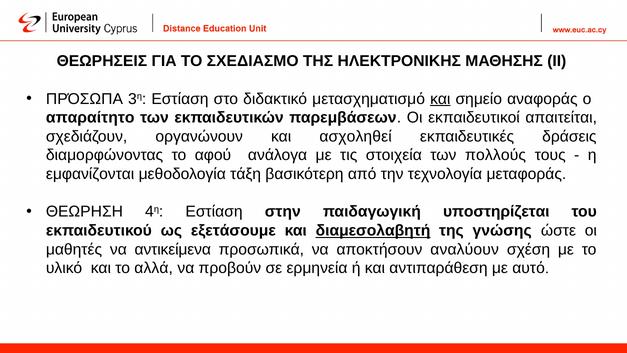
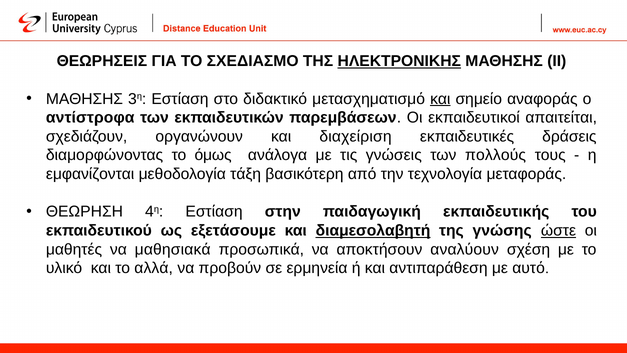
ΗΛΕΚΤΡΟΝΙΚΗΣ underline: none -> present (399, 61)
ΠΡΌΣΩΠΑ: ΠΡΌΣΩΠΑ -> ΜΑΘΗΣΗΣ (84, 99)
απαραίτητο: απαραίτητο -> αντίστροφα (90, 118)
ασχοληθεί: ασχοληθεί -> διαχείριση (356, 136)
αφού: αφού -> όμως (213, 155)
στοιχεία: στοιχεία -> γνώσεις (394, 155)
υποστηρίζεται: υποστηρίζεται -> εκπαιδευτικής (496, 212)
ώστε underline: none -> present (559, 230)
αντικείμενα: αντικείμενα -> μαθησιακά (173, 249)
